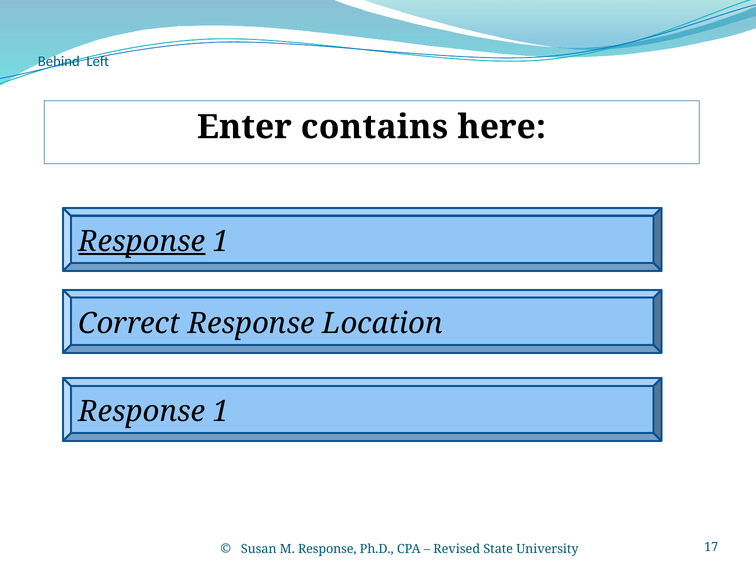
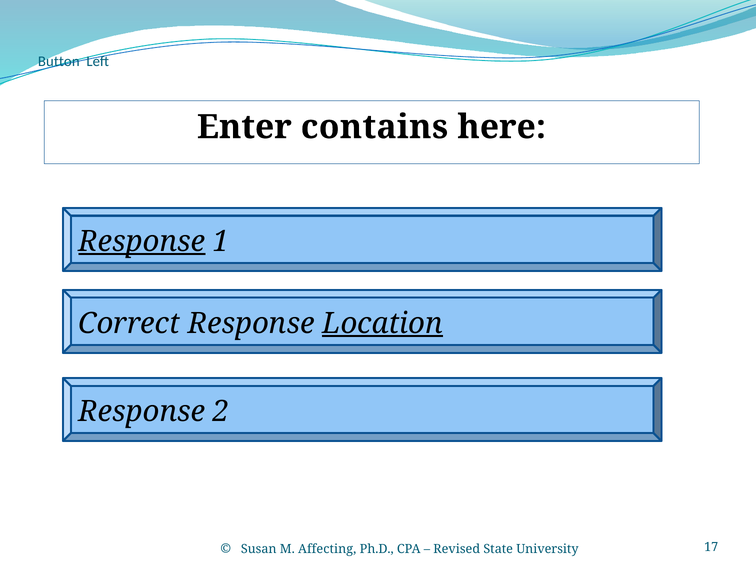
Behind: Behind -> Button (59, 61)
Location underline: none -> present (383, 323)
1: 1 -> 2 (221, 412)
M Response: Response -> Affecting (327, 549)
